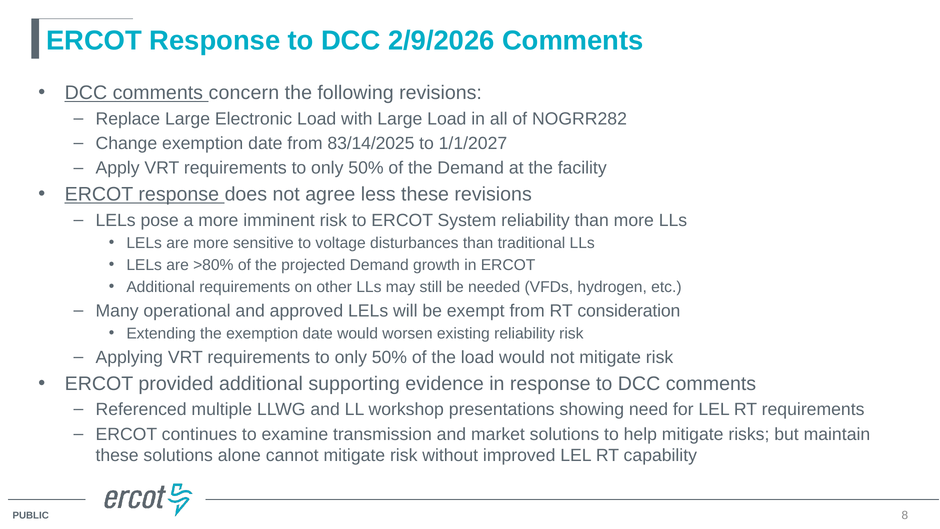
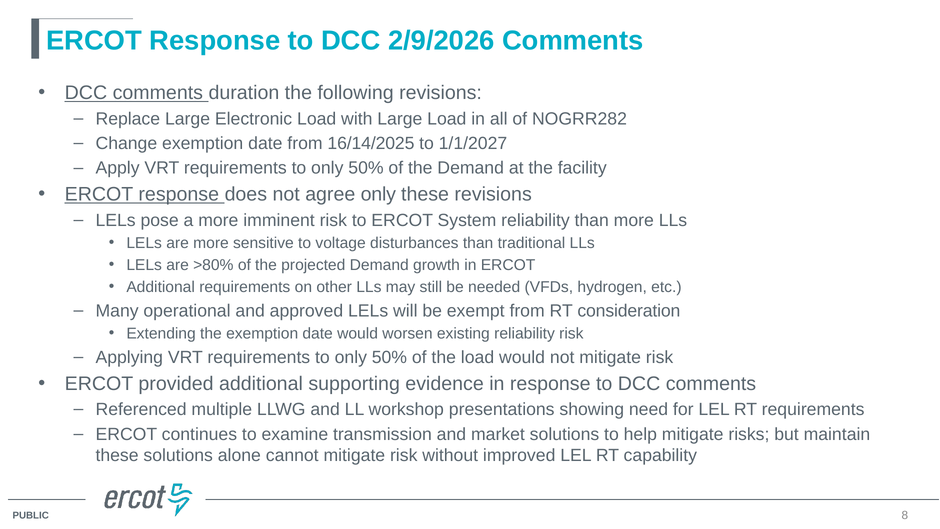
concern: concern -> duration (244, 93)
83/14/2025: 83/14/2025 -> 16/14/2025 (371, 143)
agree less: less -> only (378, 194)
